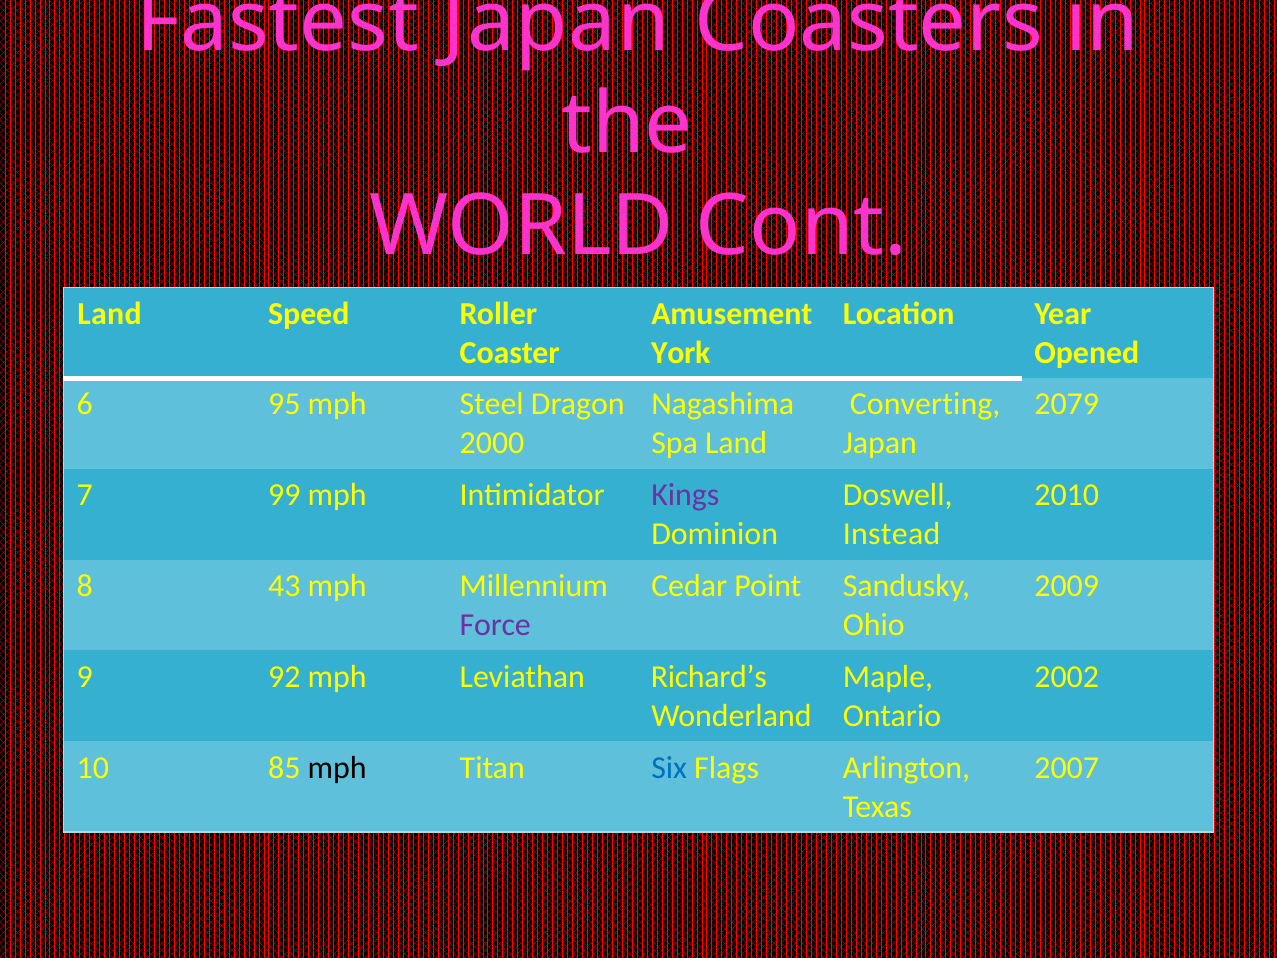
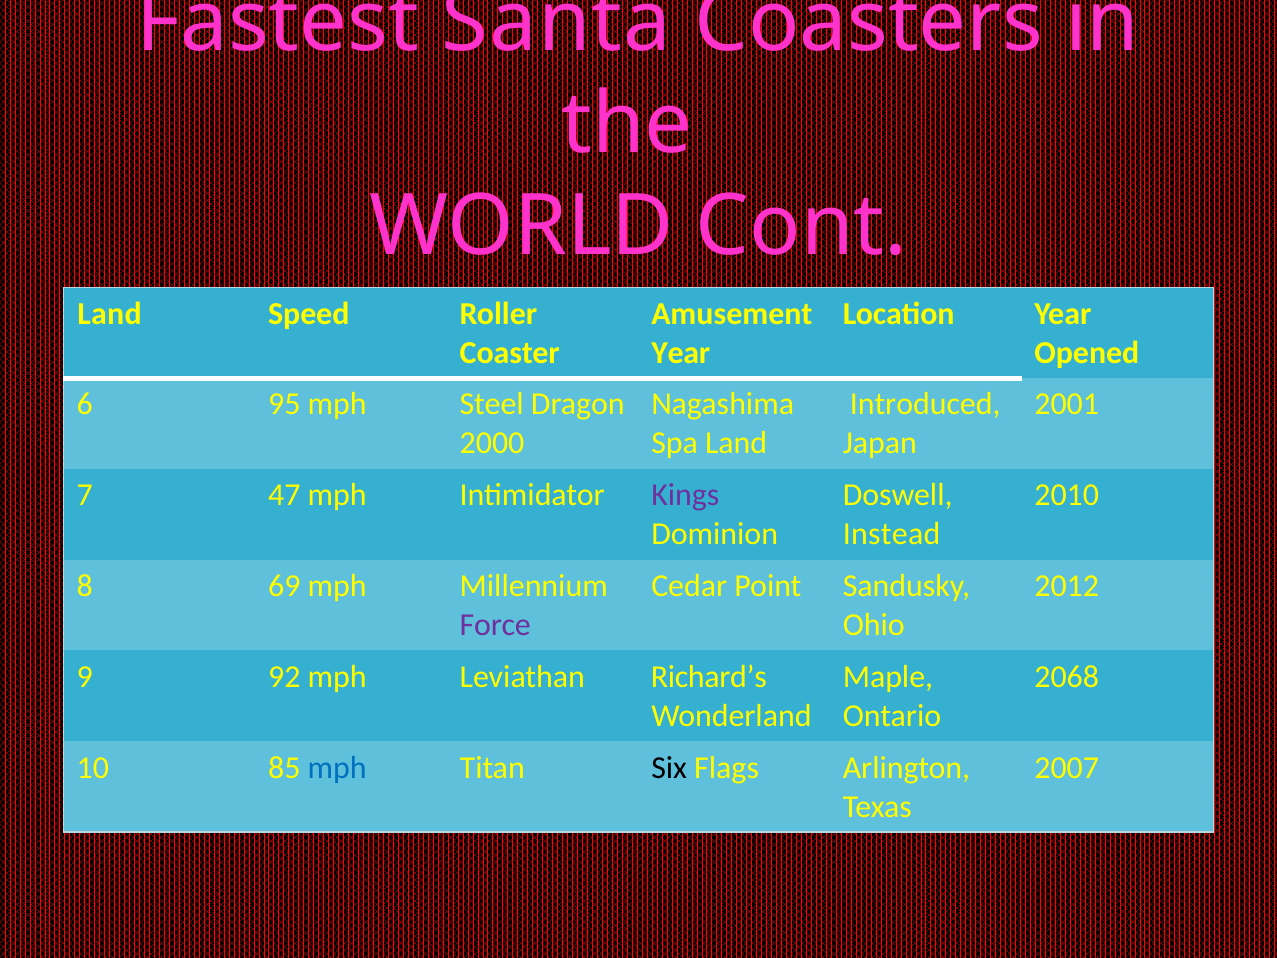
Fastest Japan: Japan -> Santa (556, 22)
York: York -> Year (681, 353)
Converting: Converting -> Introduced (925, 404)
2079: 2079 -> 2001 (1067, 404)
99: 99 -> 47 (284, 495)
43: 43 -> 69 (284, 586)
2009: 2009 -> 2012 (1067, 586)
2002: 2002 -> 2068 (1067, 677)
mph colour: black -> blue (337, 767)
Six colour: blue -> black (669, 767)
